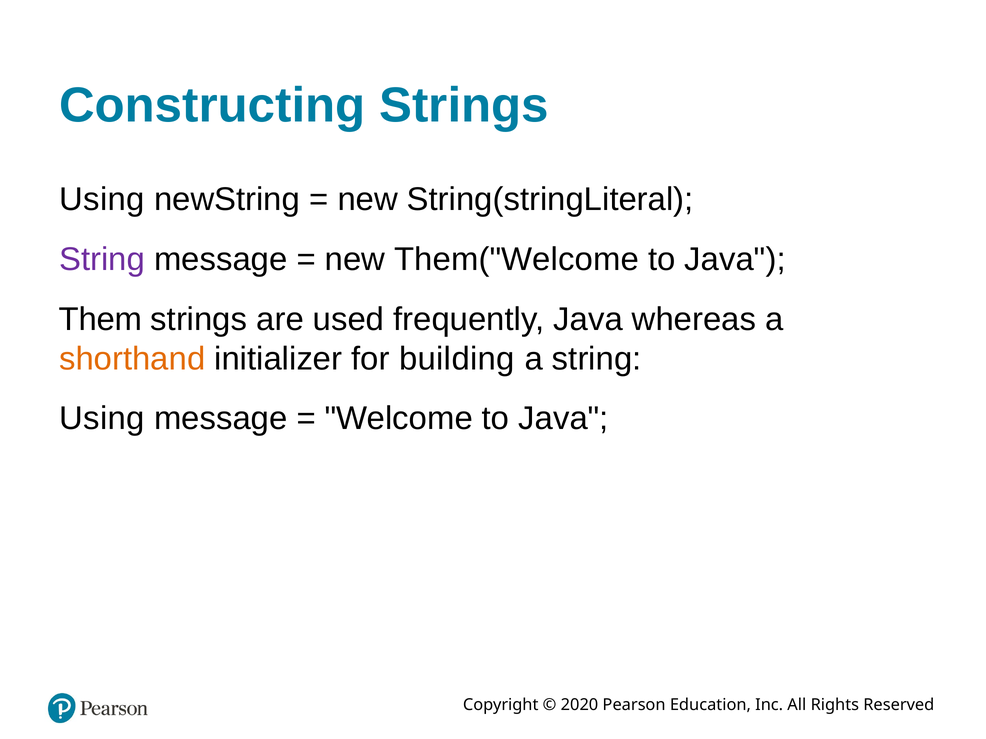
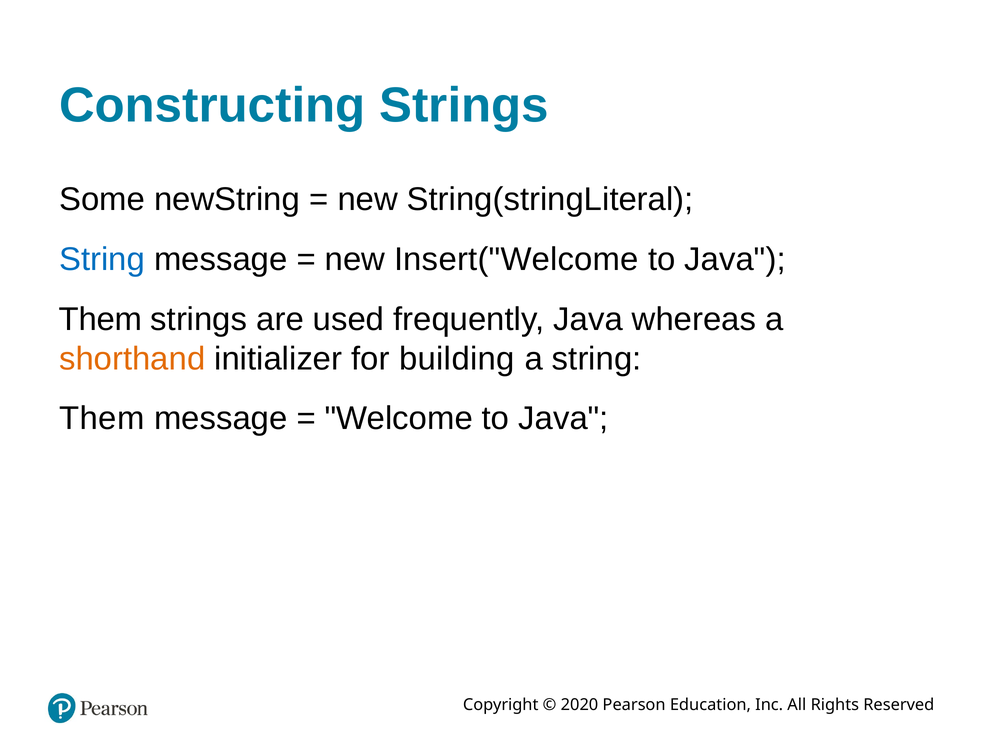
Using: Using -> Some (102, 200)
String colour: purple -> blue (102, 260)
Them("Welcome: Them("Welcome -> Insert("Welcome (516, 260)
Using: Using -> Them (102, 419)
